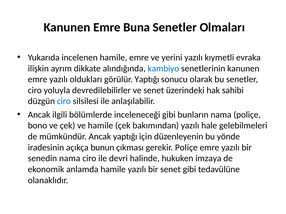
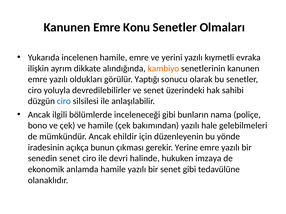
Buna: Buna -> Konu (137, 27)
kambiyo colour: blue -> orange (163, 69)
Ancak yaptığı: yaptığı -> ehildir (125, 137)
gerekir Poliçe: Poliçe -> Yerine (186, 148)
senedin nama: nama -> senet (70, 159)
